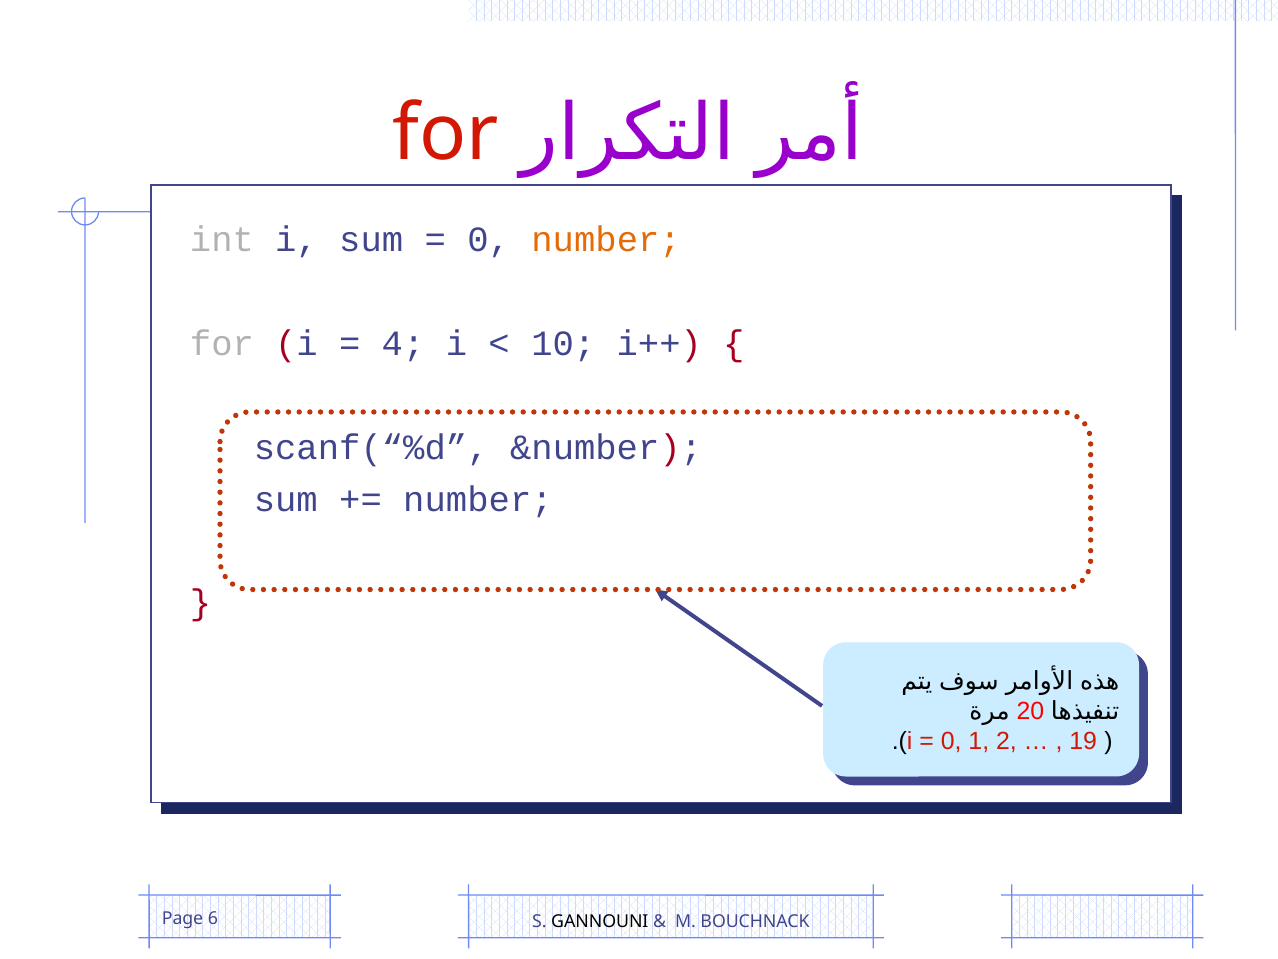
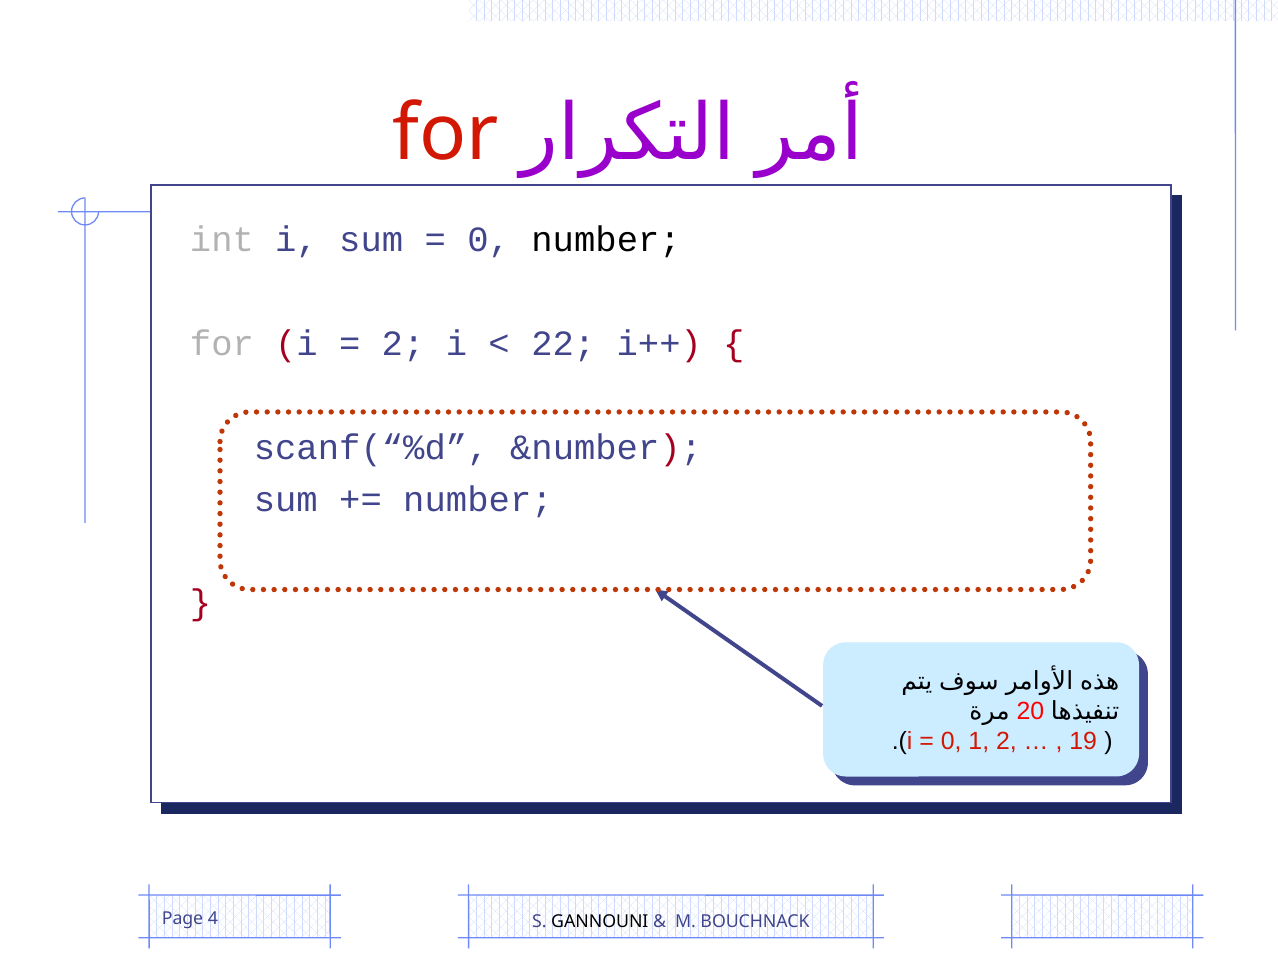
number colour: orange -> black (606, 240)
4: 4 -> 2 (403, 344)
10: 10 -> 22 (563, 344)
6: 6 -> 4 (213, 919)
